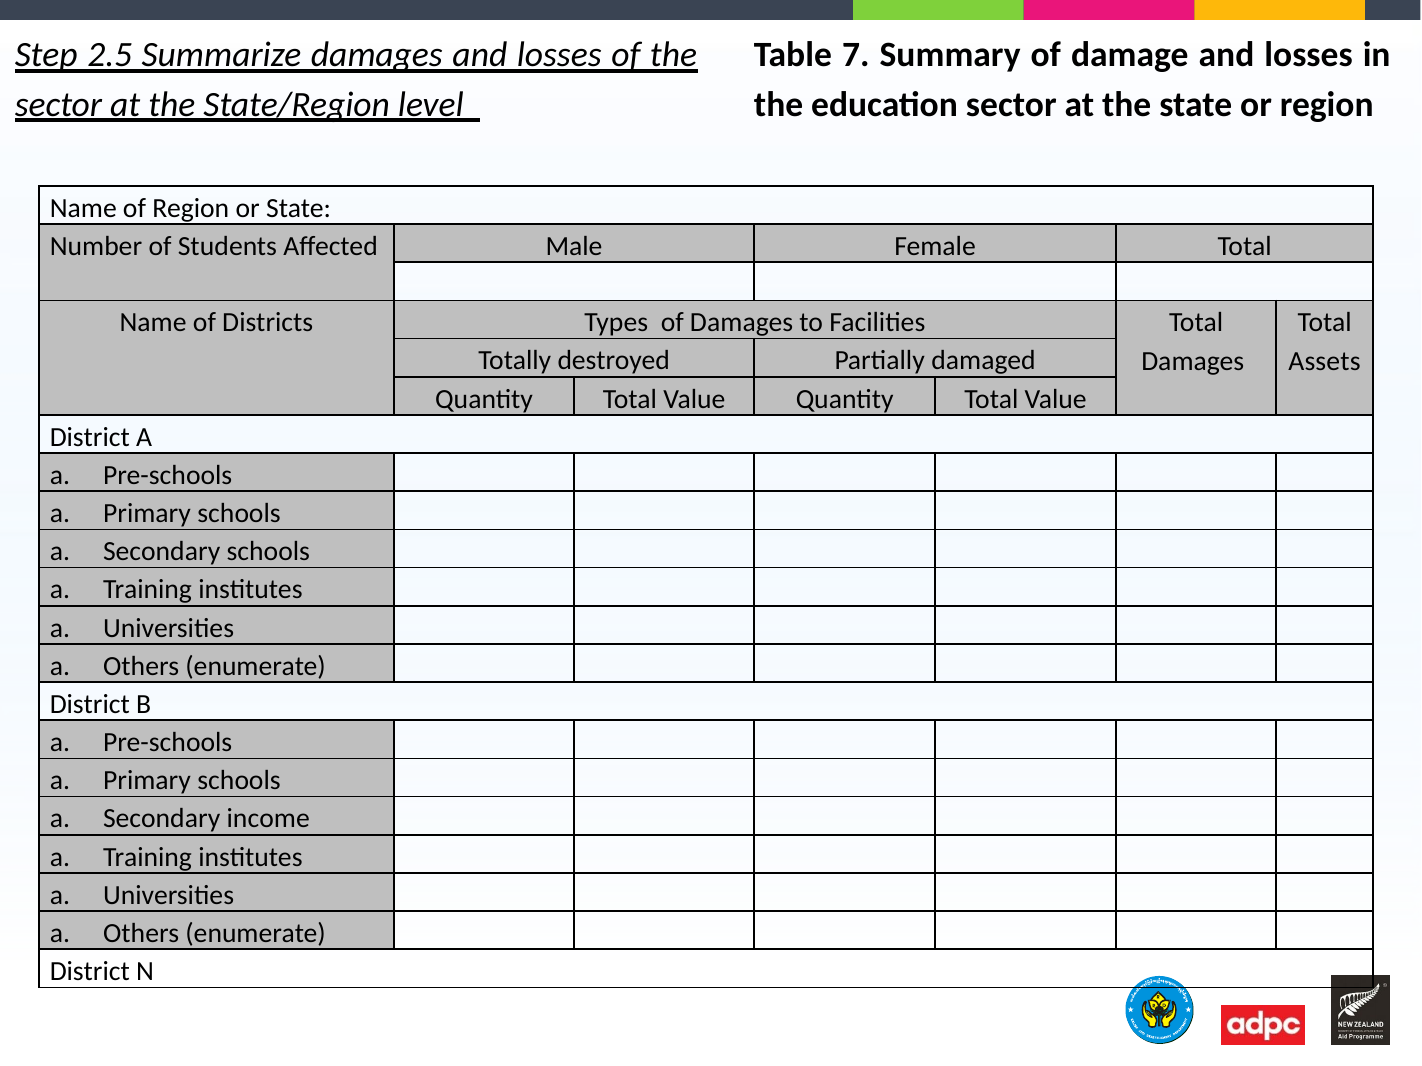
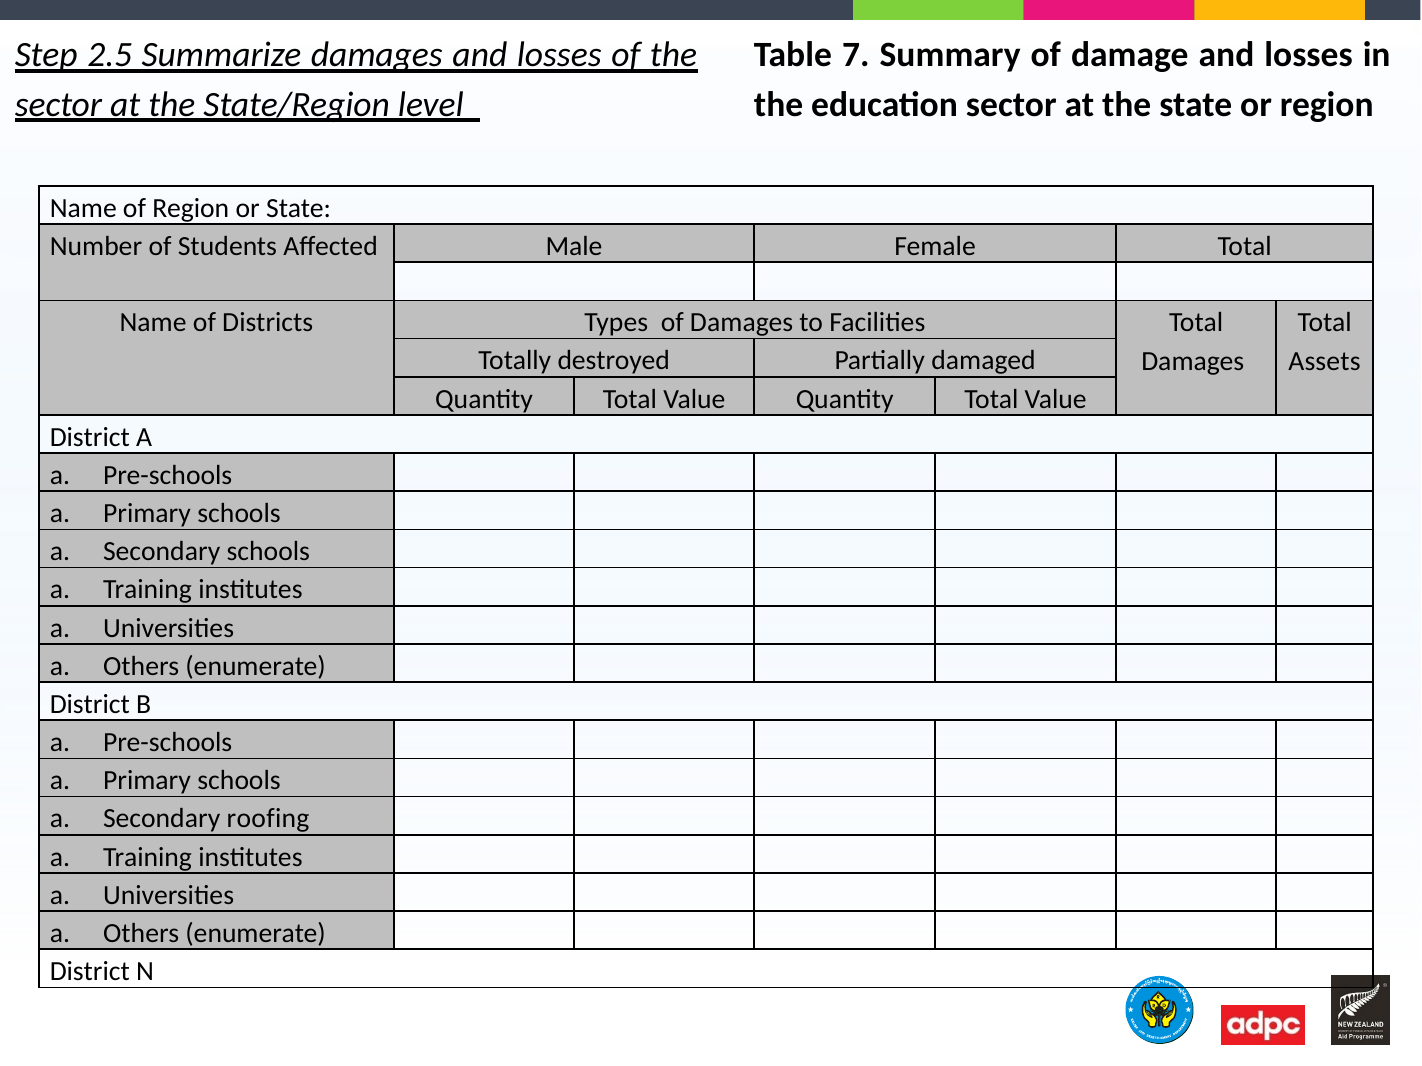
income: income -> roofing (268, 819)
